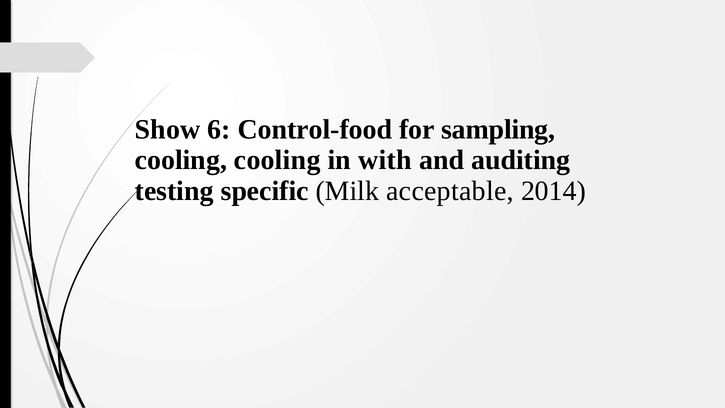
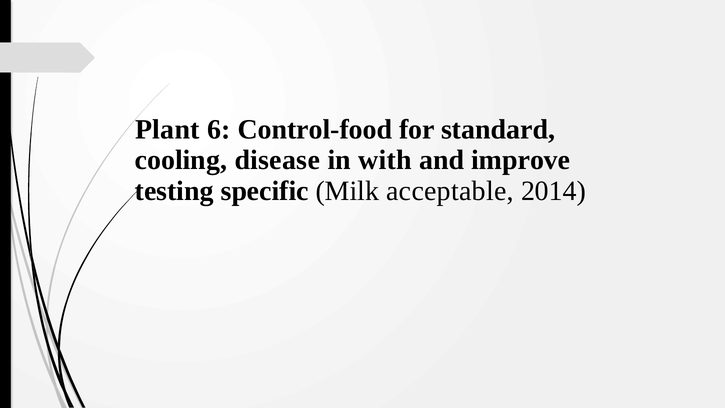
Show: Show -> Plant (167, 129)
sampling: sampling -> standard (498, 129)
cooling cooling: cooling -> disease (277, 160)
auditing: auditing -> improve (521, 160)
